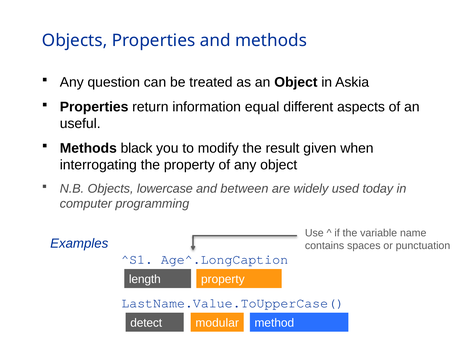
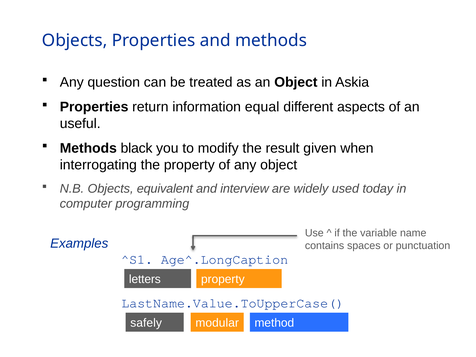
lowercase: lowercase -> equivalent (165, 189)
between: between -> interview (245, 189)
length: length -> letters (145, 279)
detect: detect -> safely (146, 323)
